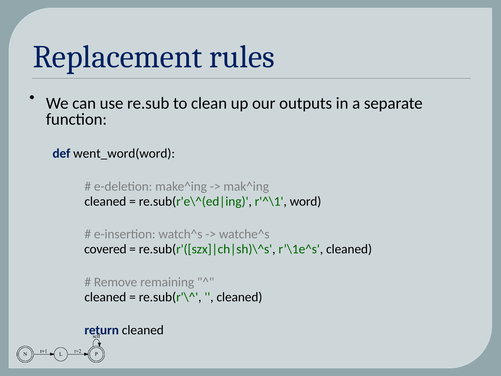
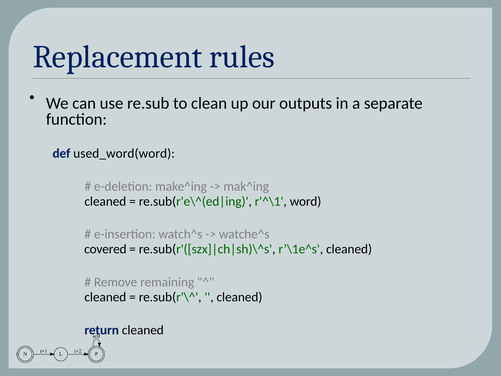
went_word(word: went_word(word -> used_word(word (124, 153)
